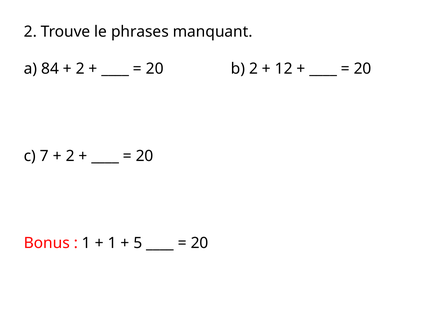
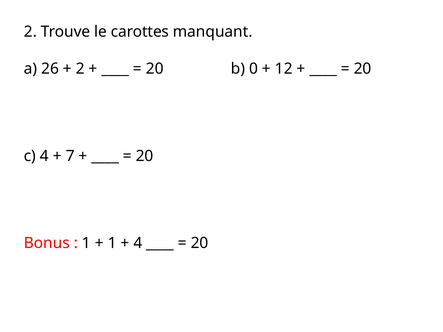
phrases: phrases -> carottes (140, 32)
84: 84 -> 26 (50, 69)
b 2: 2 -> 0 (254, 69)
c 7: 7 -> 4 (44, 156)
2: 2 -> 7 (70, 156)
5: 5 -> 4 (138, 243)
